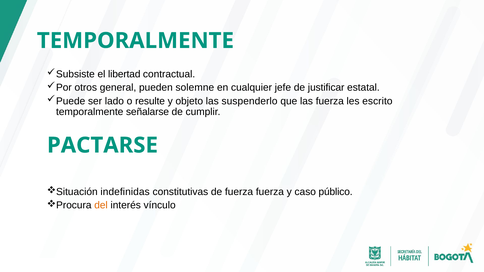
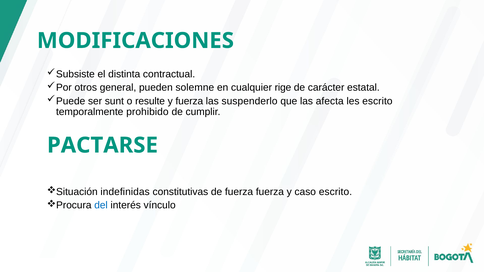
TEMPORALMENTE: TEMPORALMENTE -> MODIFICACIONES (135, 41)
libertad: libertad -> distinta (124, 74)
jefe: jefe -> rige (283, 88)
justificar: justificar -> carácter (326, 88)
lado: lado -> sunt (114, 101)
y objeto: objeto -> fuerza (189, 101)
las fuerza: fuerza -> afecta (330, 101)
señalarse: señalarse -> prohibido (147, 112)
caso público: público -> escrito (335, 192)
del colour: orange -> blue (101, 205)
